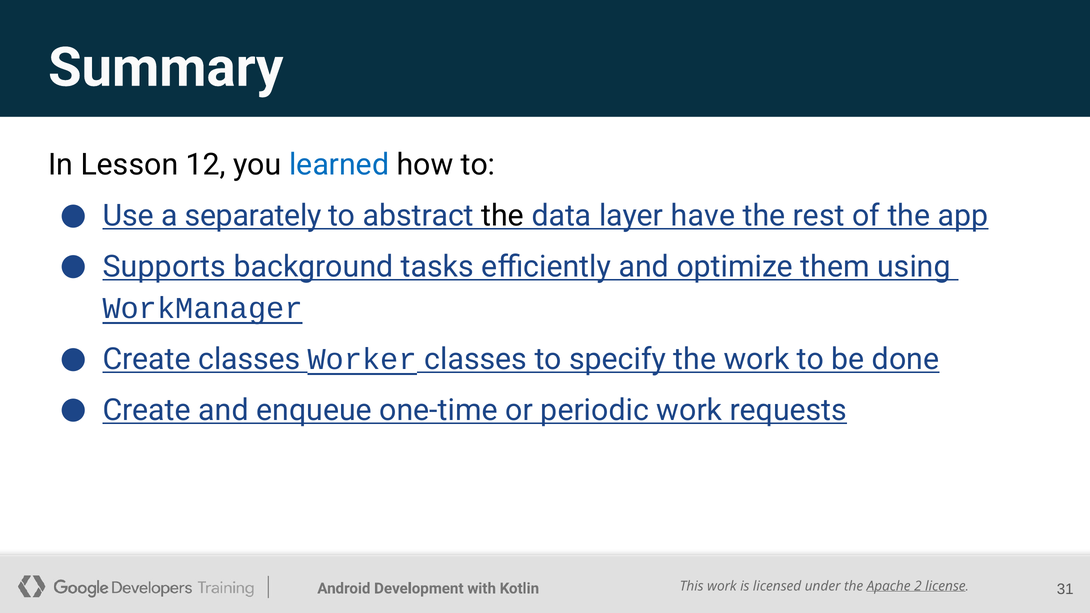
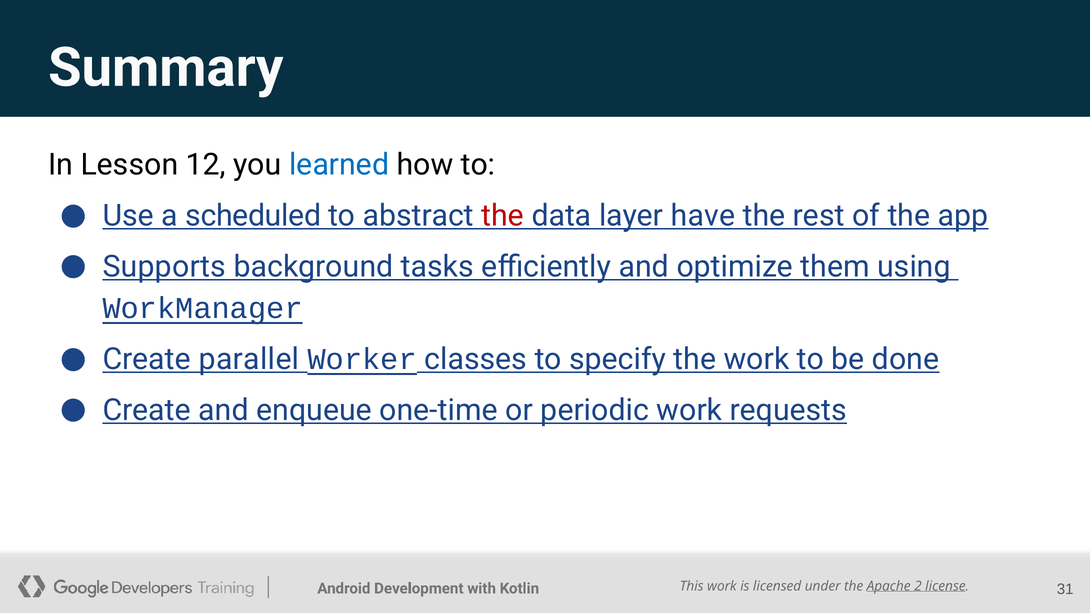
separately: separately -> scheduled (253, 216)
the colour: black -> red (503, 216)
Create classes: classes -> parallel (249, 359)
